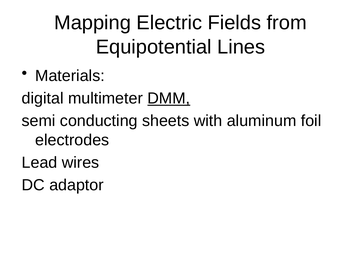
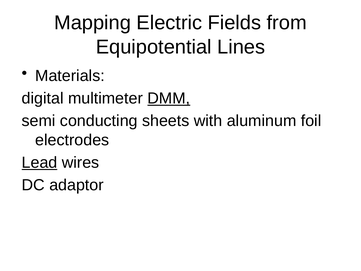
Lead underline: none -> present (40, 162)
